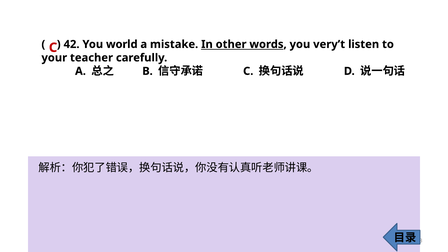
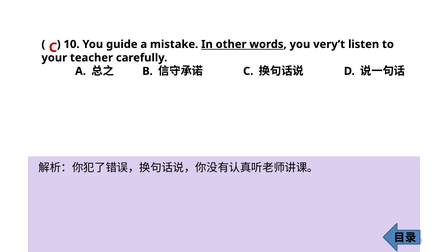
42: 42 -> 10 (72, 44)
world: world -> guide (122, 44)
